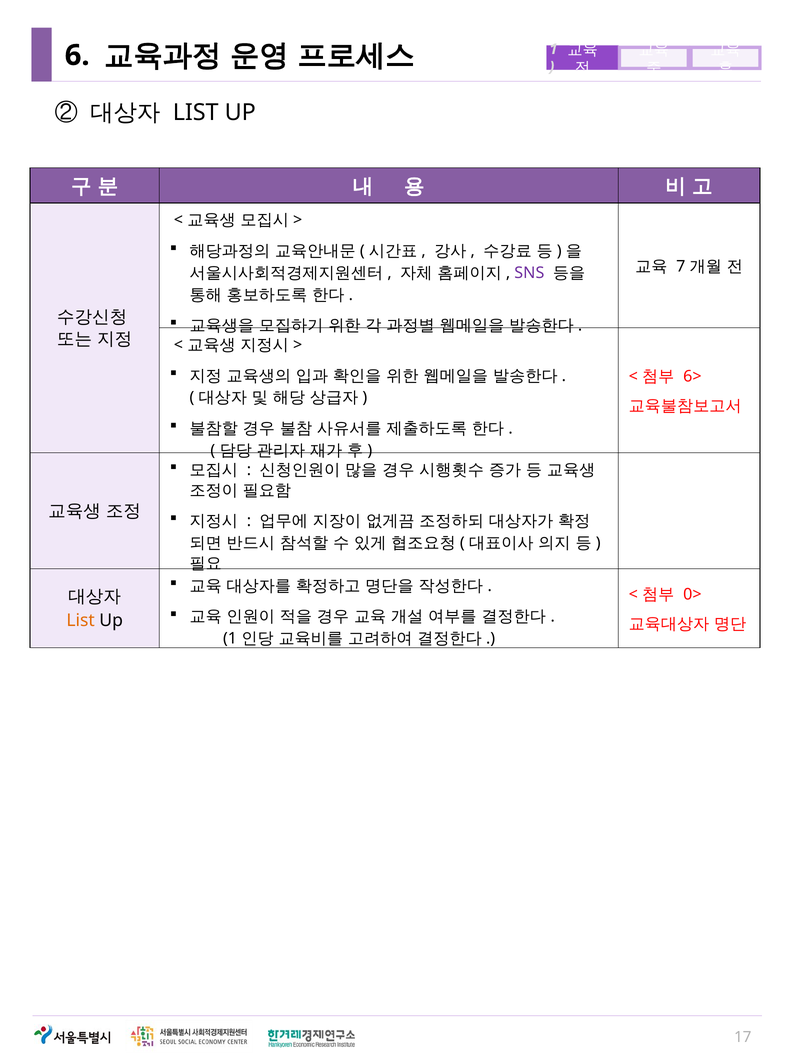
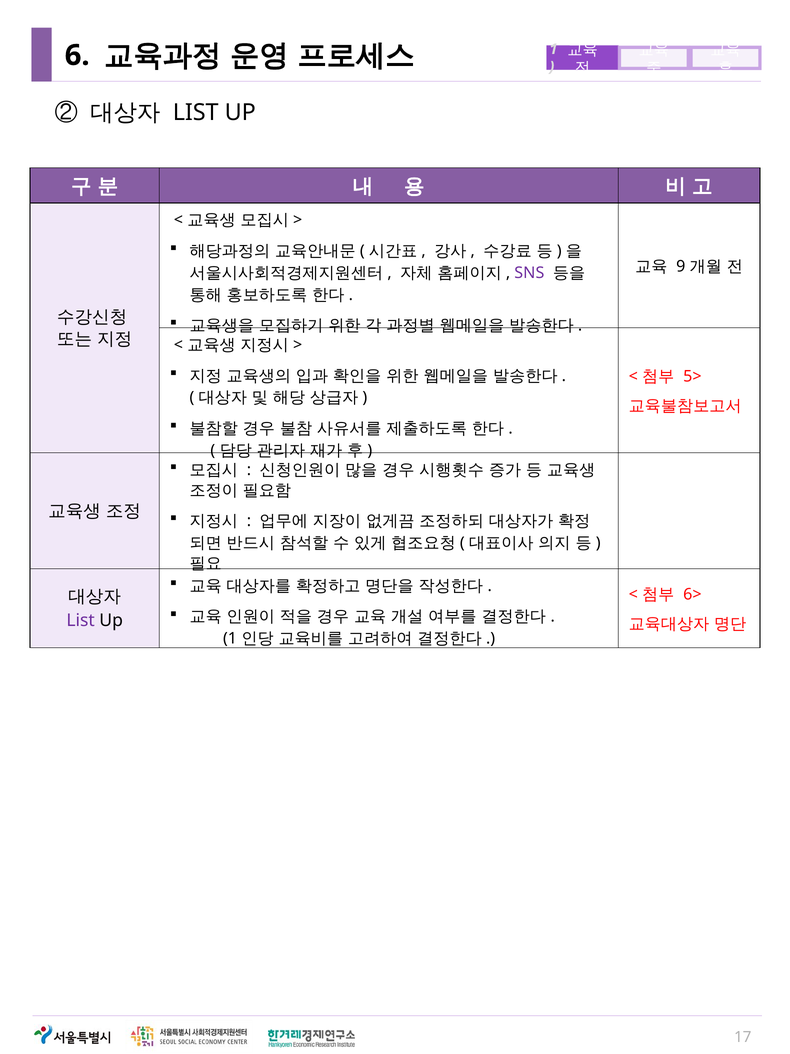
7: 7 -> 9 (681, 266)
6>: 6> -> 5> (692, 376)
0>: 0> -> 6> (692, 594)
List colour: orange -> purple (81, 620)
